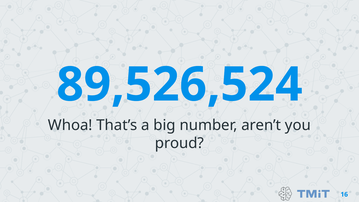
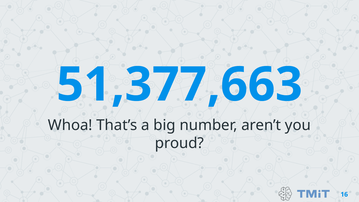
89,526,524: 89,526,524 -> 51,377,663 (179, 85)
